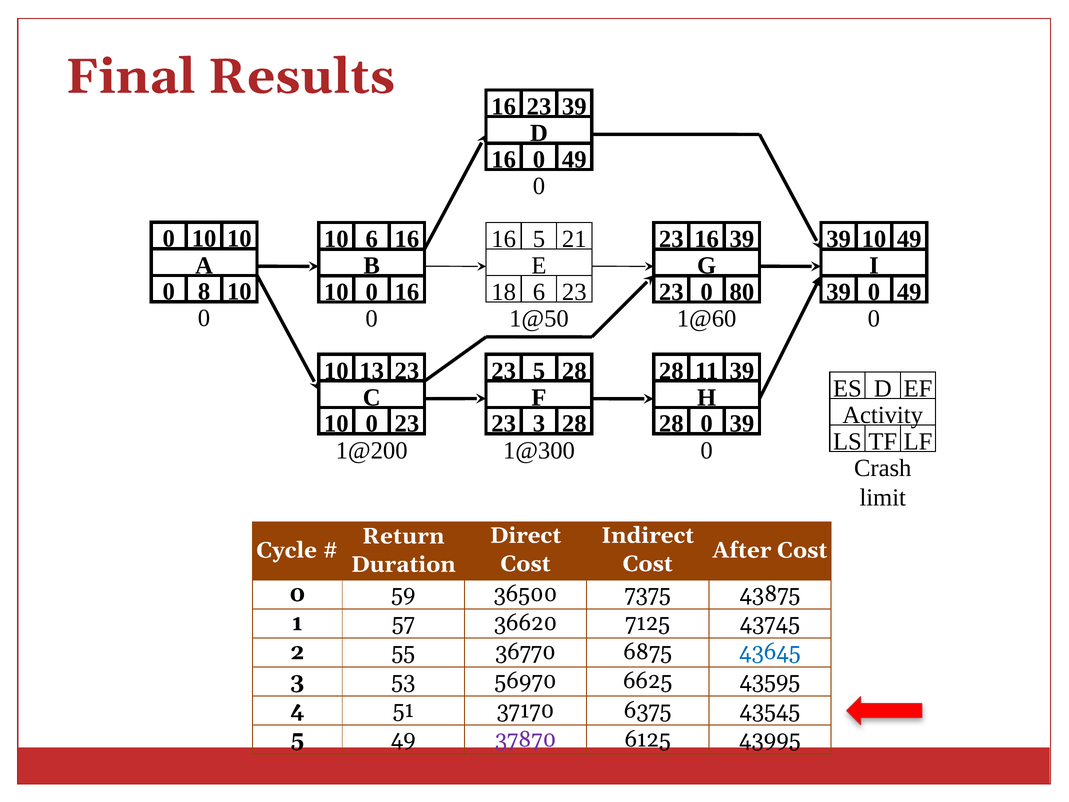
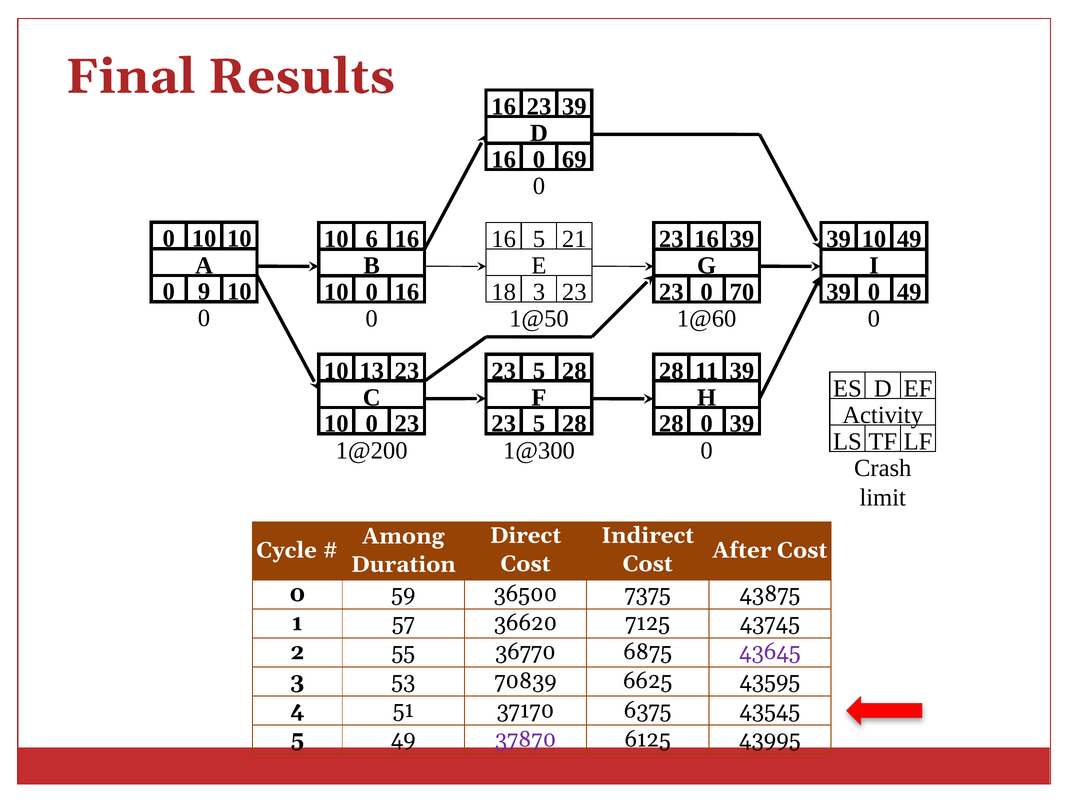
16 0 49: 49 -> 69 (574, 159)
8: 8 -> 9 (204, 292)
18 6: 6 -> 3 (539, 292)
80: 80 -> 70 (742, 292)
3: 3 -> 5 (539, 424)
Return: Return -> Among (403, 536)
43645 colour: blue -> purple (770, 652)
56970: 56970 -> 70839 (526, 681)
